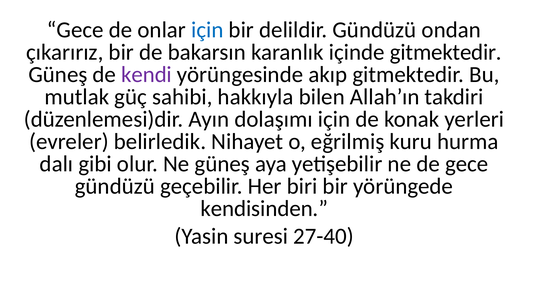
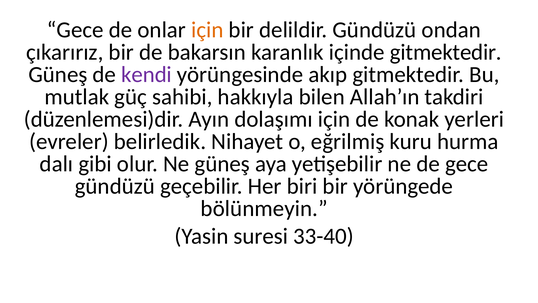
için colour: blue -> orange (207, 30)
kendisinden: kendisinden -> bölünmeyin (264, 208)
27-40: 27-40 -> 33-40 (323, 236)
